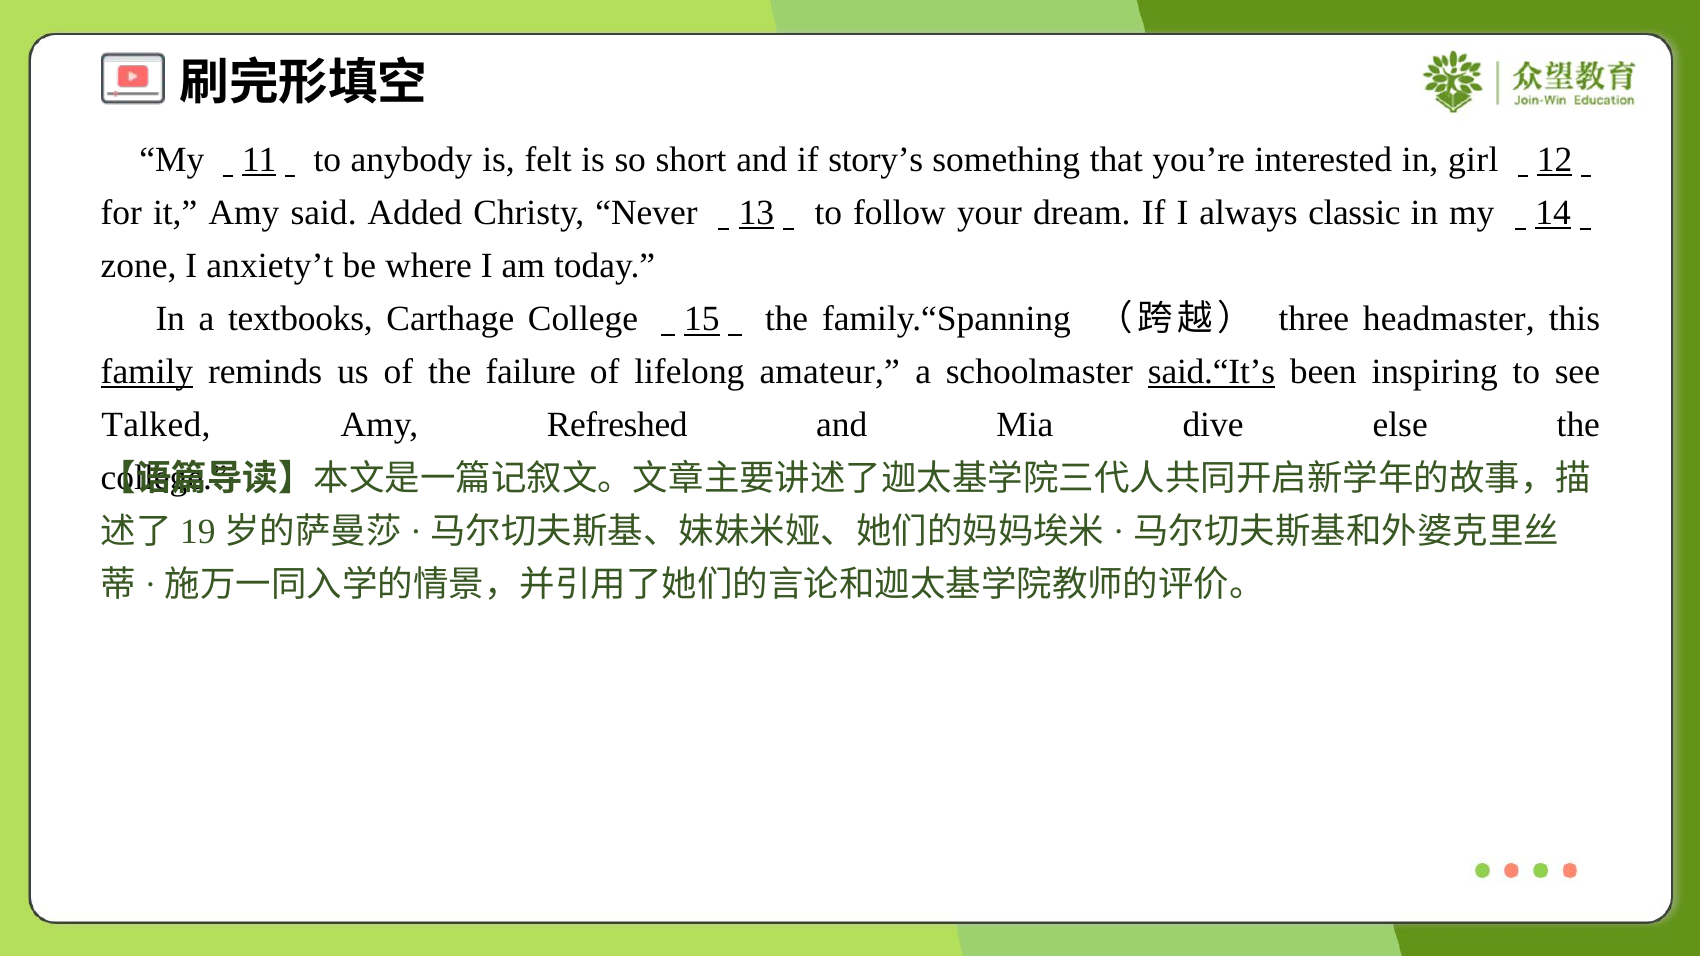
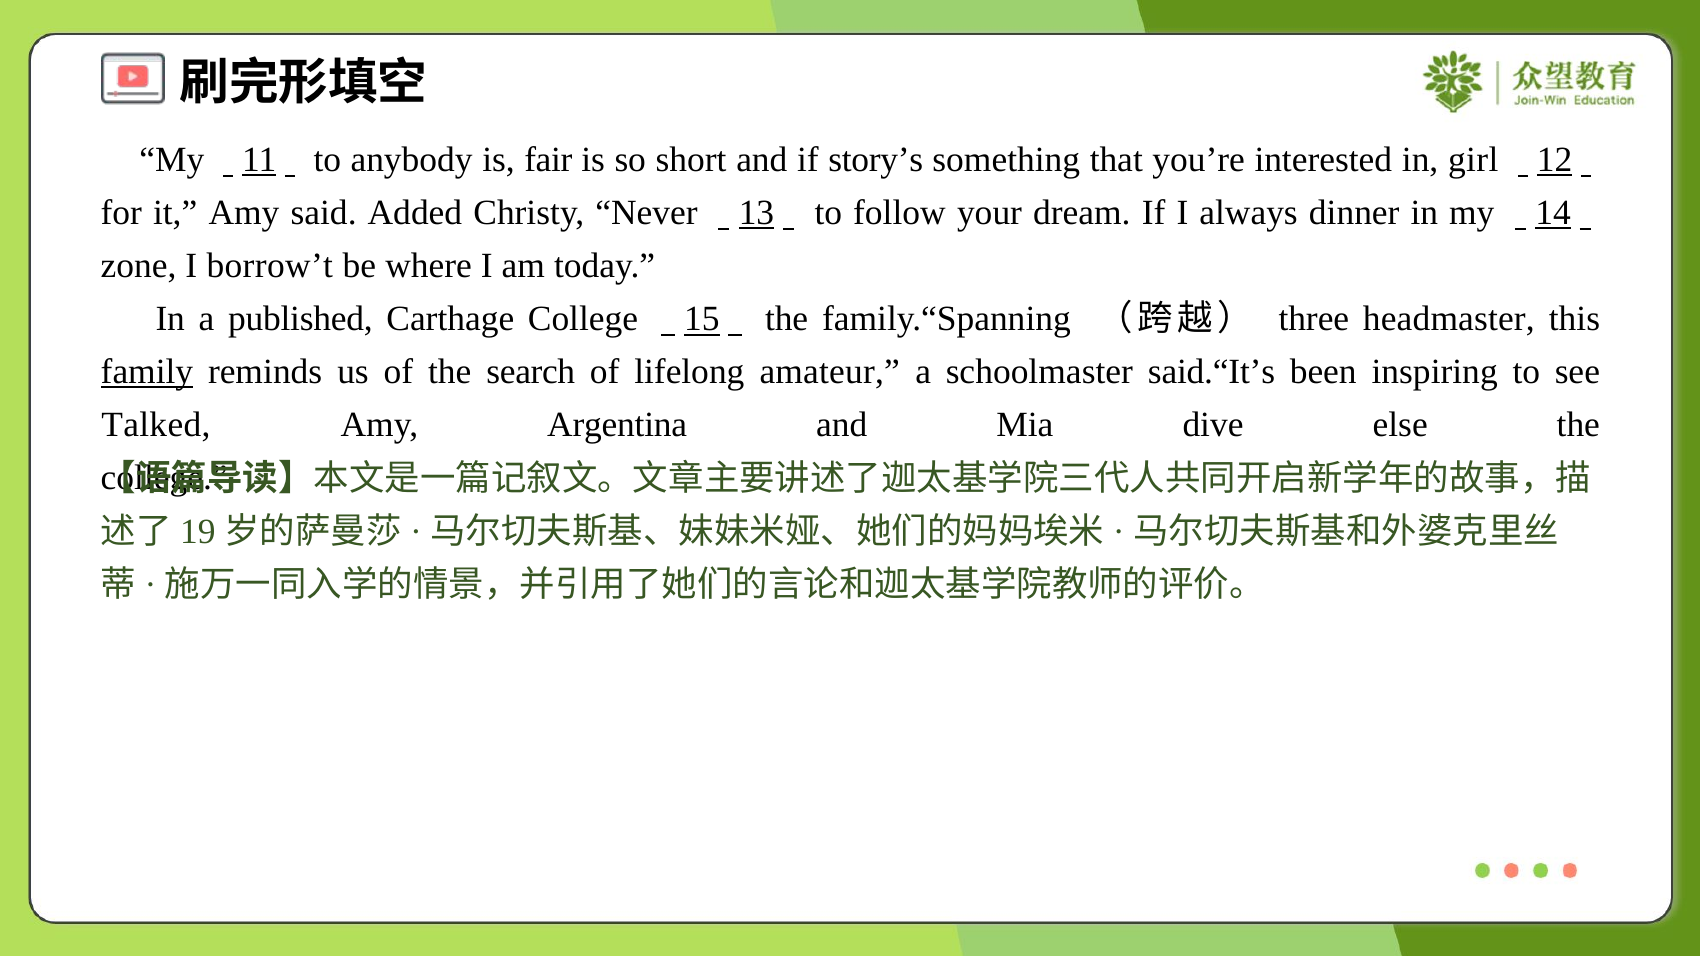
felt: felt -> fair (548, 160)
classic: classic -> dinner (1354, 213)
anxiety’t: anxiety’t -> borrow’t (270, 266)
textbooks: textbooks -> published (300, 319)
failure: failure -> search (531, 372)
said.“It’s underline: present -> none (1212, 372)
Refreshed: Refreshed -> Argentina (617, 425)
